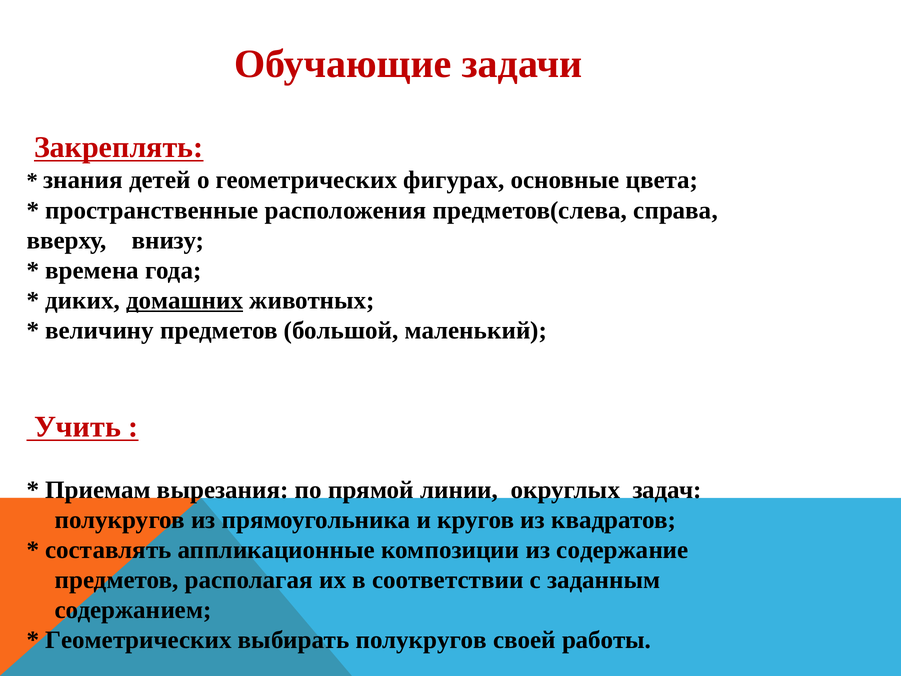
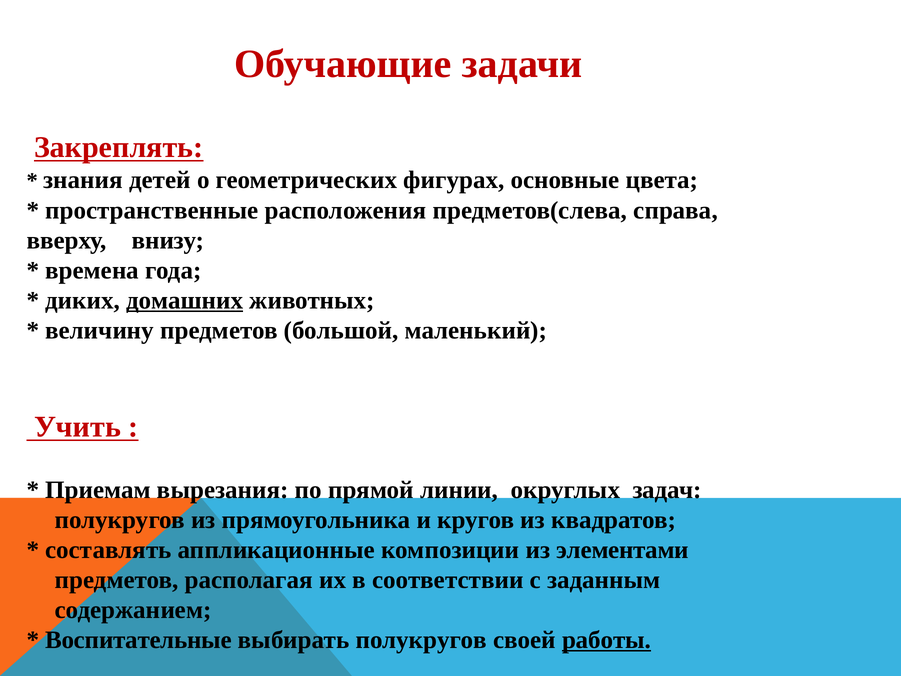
содержание: содержание -> элементами (623, 550)
Геометрических: Геометрических -> Воспитательные (139, 640)
работы underline: none -> present (607, 640)
